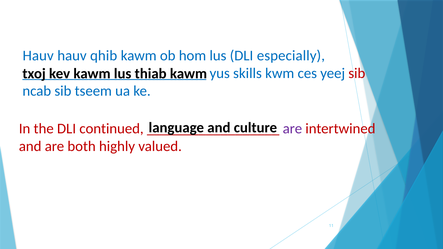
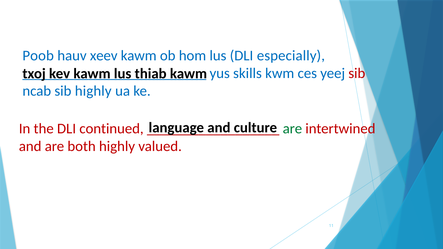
Hauv: Hauv -> Poob (38, 56)
qhib: qhib -> xeev (104, 56)
sib tseem: tseem -> highly (93, 91)
are colour: purple -> green (292, 129)
